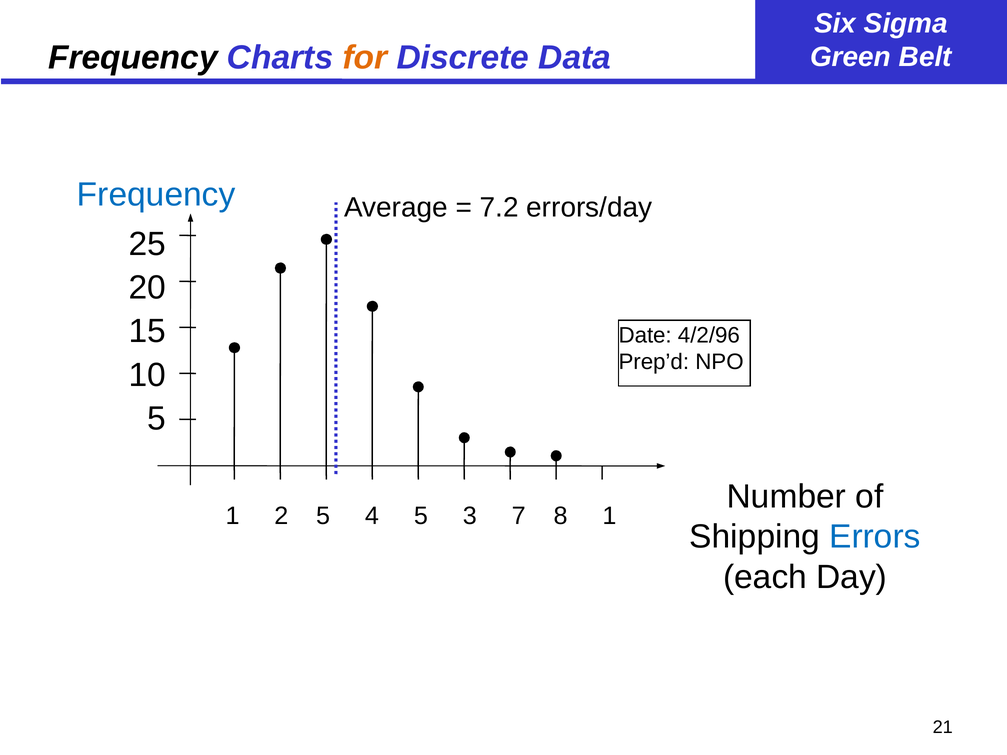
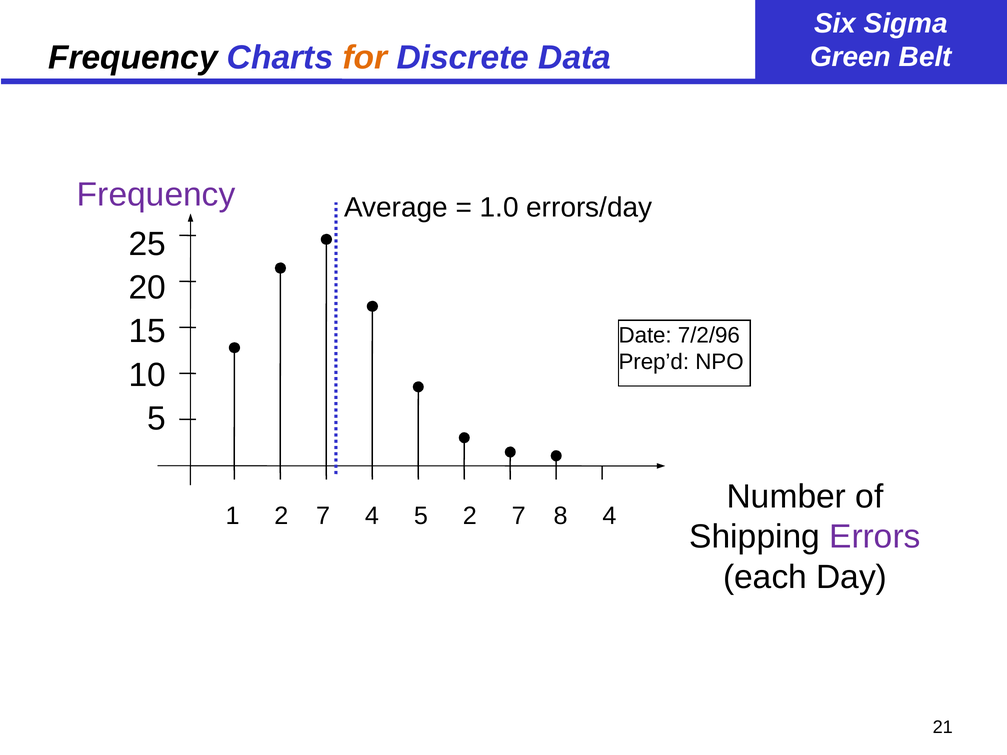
Frequency colour: blue -> purple (156, 195)
7.2: 7.2 -> 1.0 (499, 207)
4/2/96: 4/2/96 -> 7/2/96 (709, 335)
1 2 5: 5 -> 7 (323, 516)
5 3: 3 -> 2 (470, 516)
8 1: 1 -> 4 (609, 516)
Errors colour: blue -> purple (875, 537)
